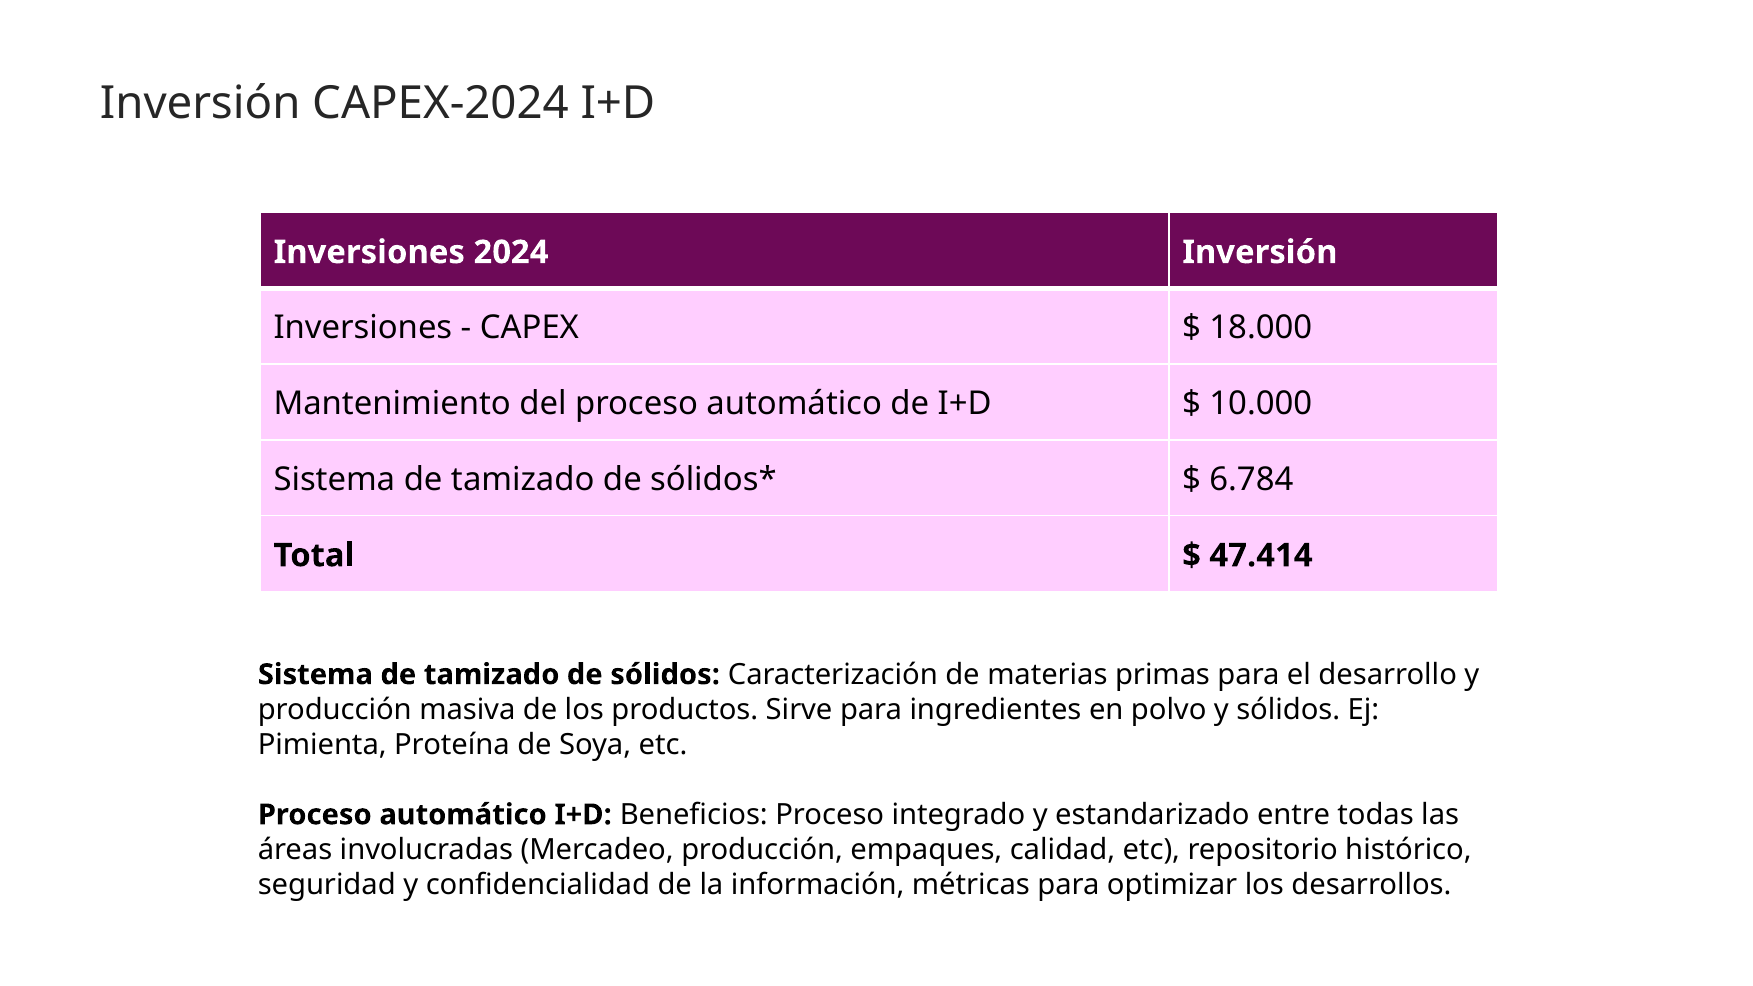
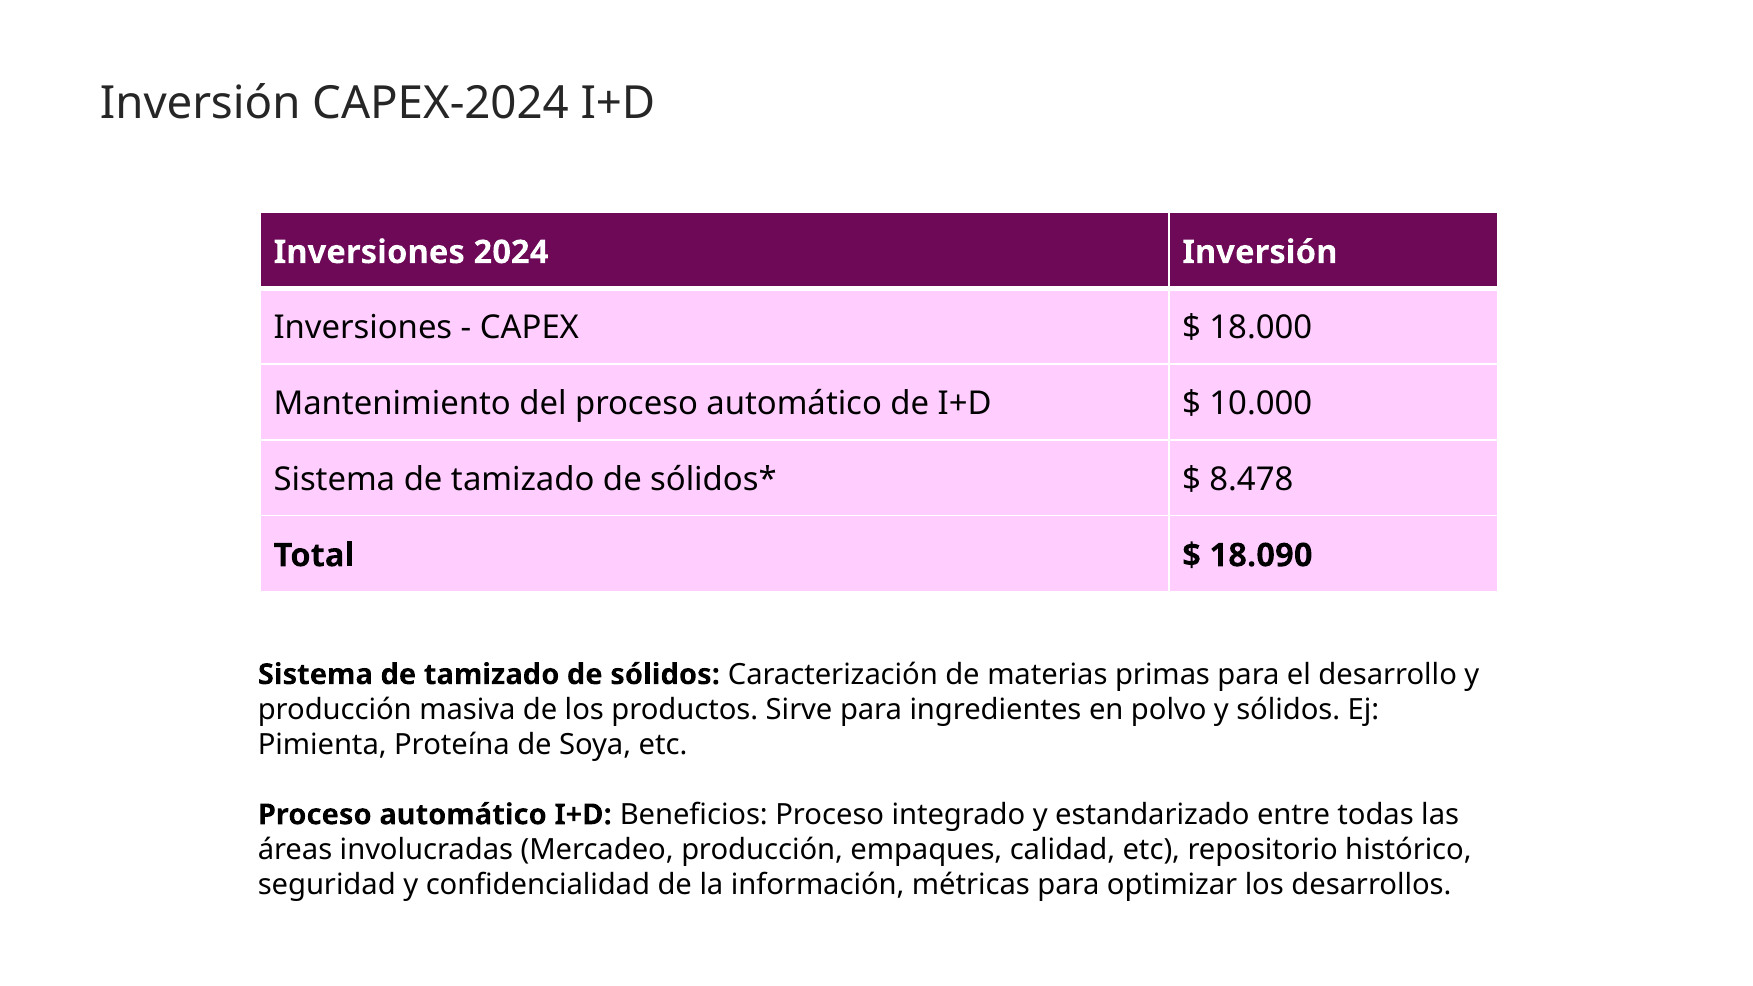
6.784: 6.784 -> 8.478 (1251, 480)
47.414: 47.414 -> 18.090 (1261, 555)
